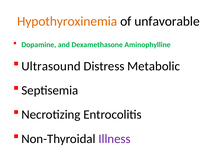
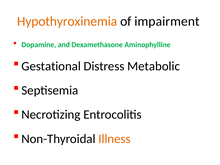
unfavorable: unfavorable -> impairment (167, 21)
Ultrasound: Ultrasound -> Gestational (51, 66)
Illness colour: purple -> orange (114, 139)
